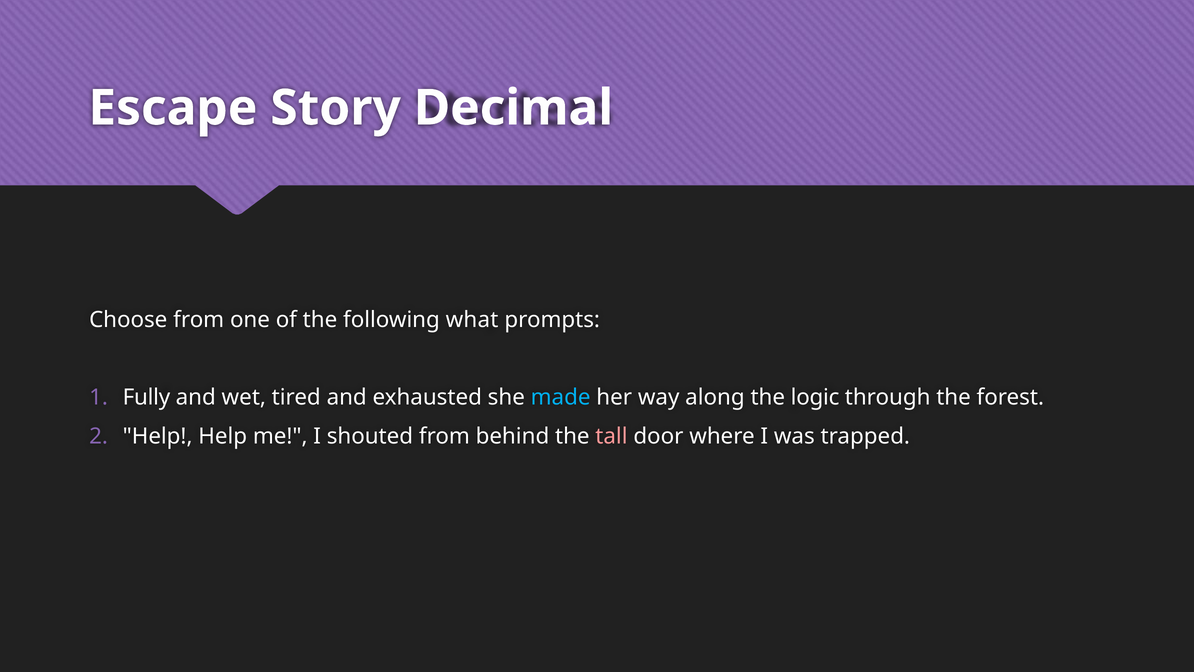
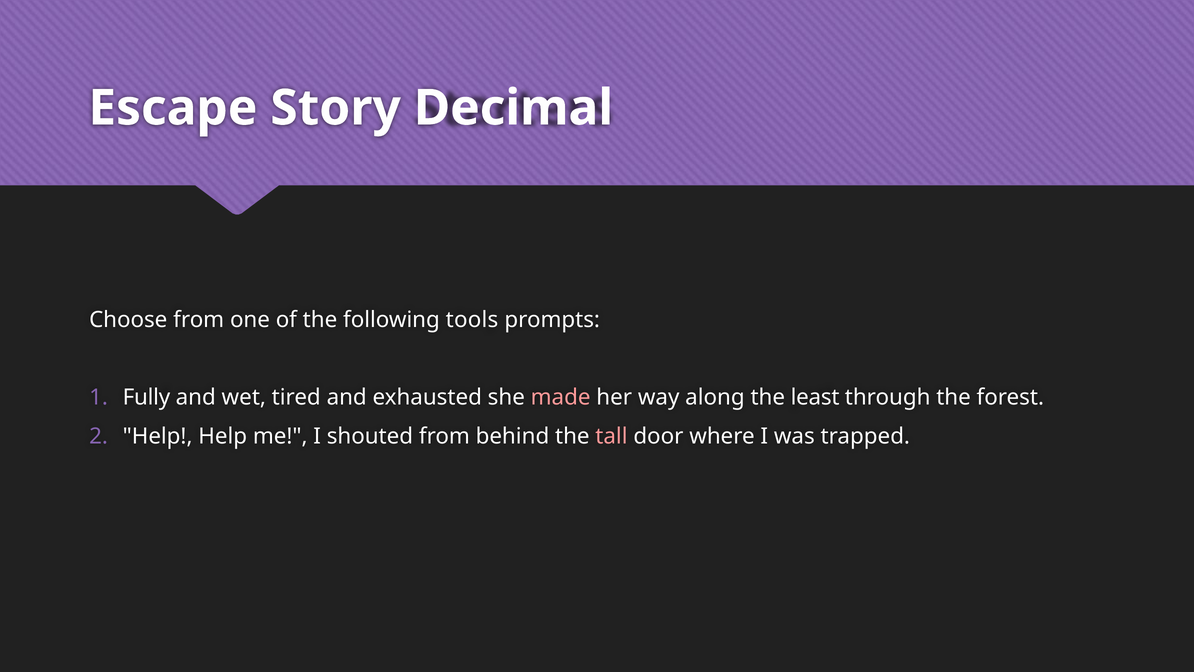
what: what -> tools (472, 320)
made colour: light blue -> pink (561, 397)
logic: logic -> least (815, 397)
